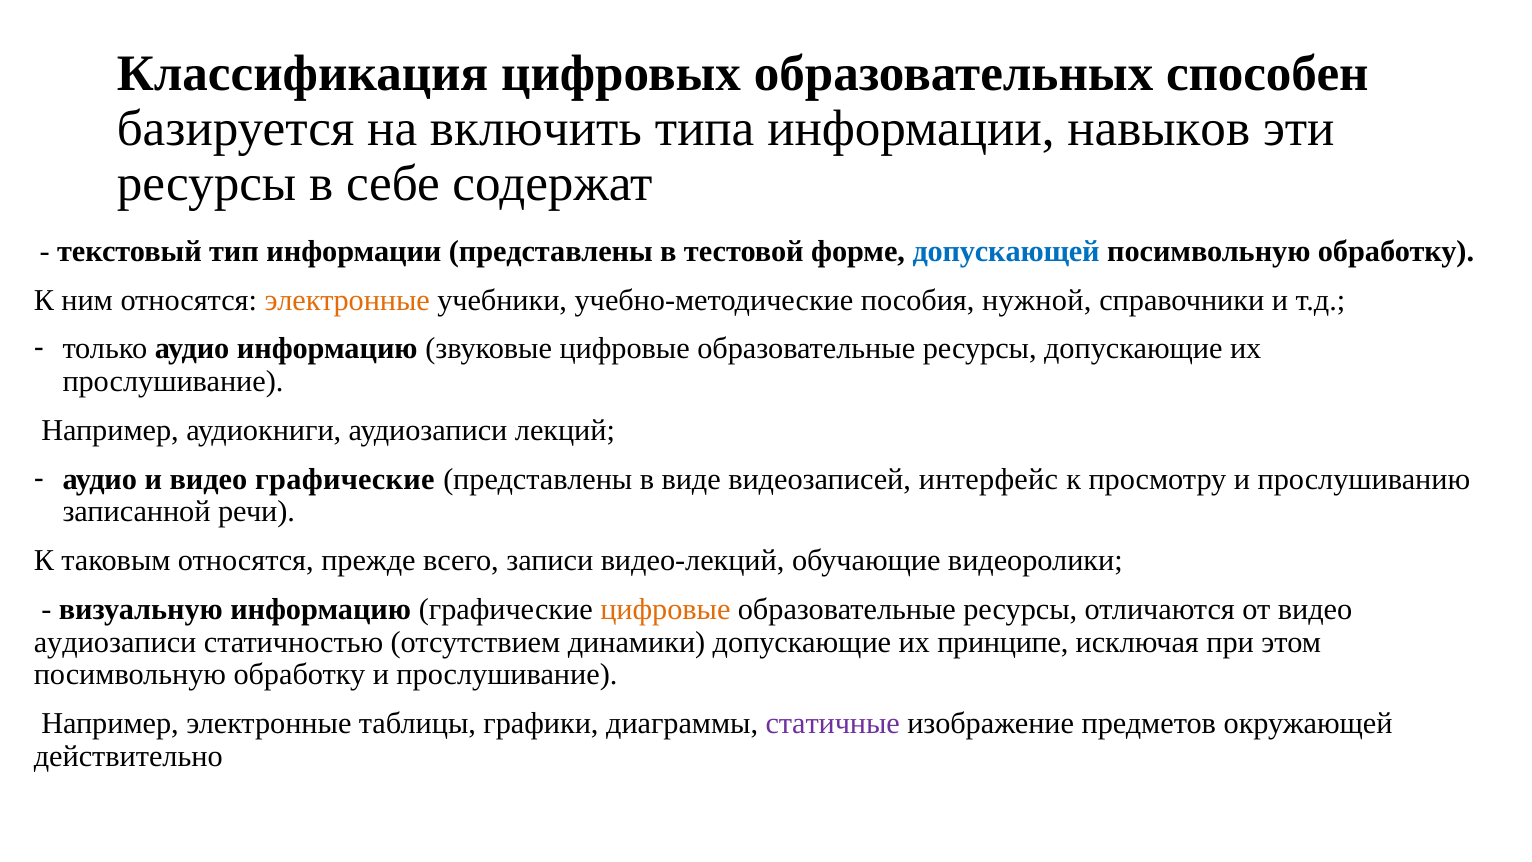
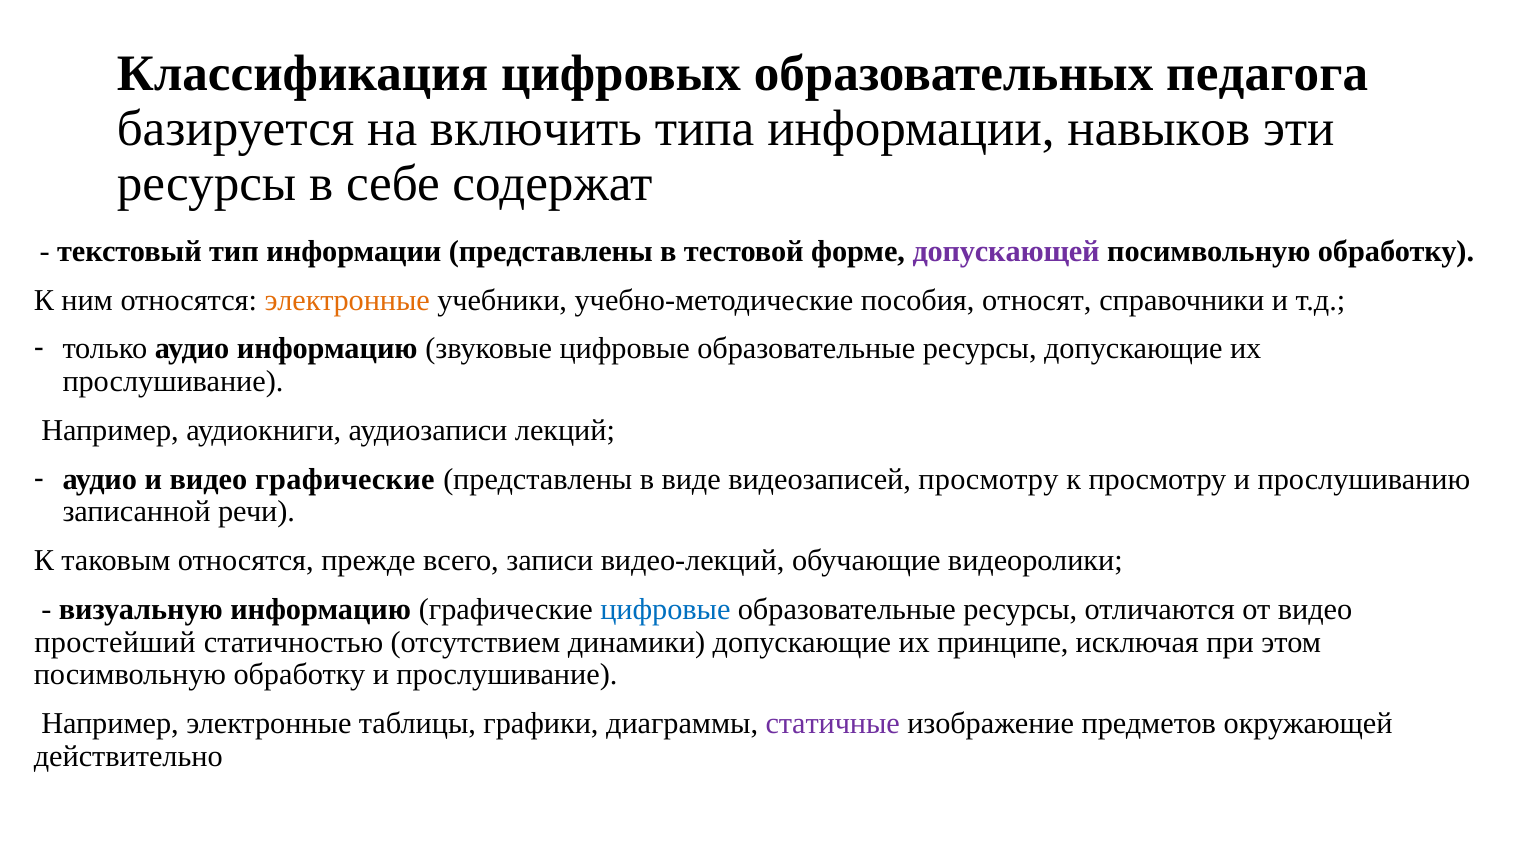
способен: способен -> педагога (1267, 74)
допускающей colour: blue -> purple (1006, 251)
нужной: нужной -> относят (1037, 300)
видеозаписей интерфейс: интерфейс -> просмотру (988, 479)
цифровые colour: orange -> blue (665, 609)
аудиозаписи: аудиозаписи -> простейший (115, 642)
